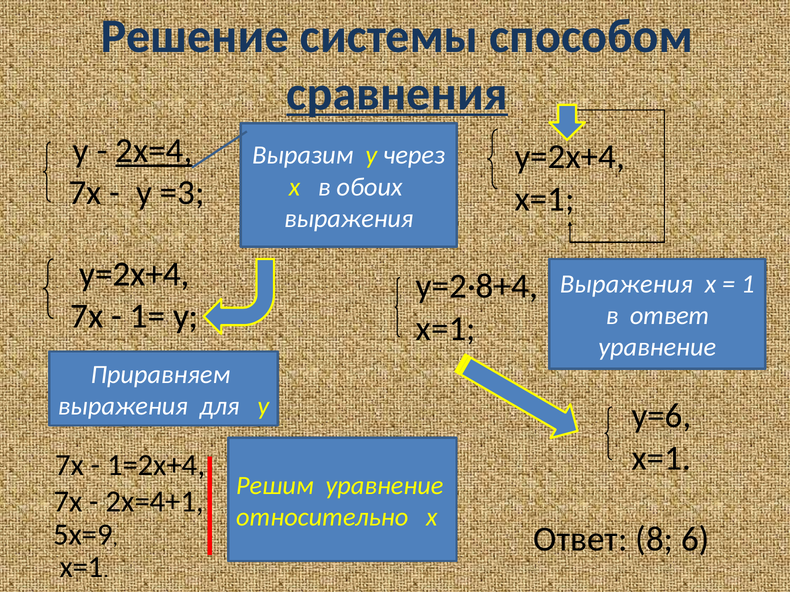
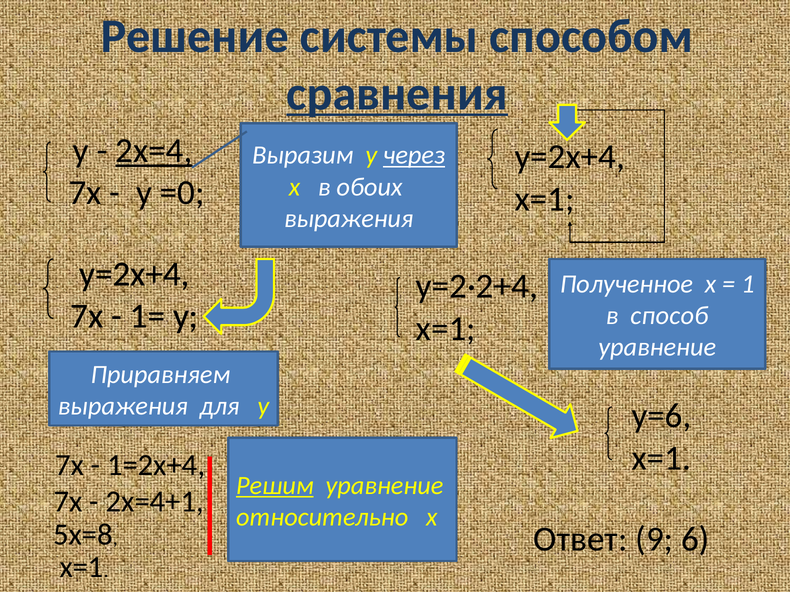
через underline: none -> present (414, 155)
=3: =3 -> =0 (182, 193)
у=2·8+4: у=2·8+4 -> у=2·2+4 (477, 287)
Выражения: Выражения -> Полученное (626, 284)
в ответ: ответ -> способ (669, 316)
Решим underline: none -> present (275, 486)
5х=9: 5х=9 -> 5х=8 (83, 535)
8: 8 -> 9 (654, 540)
